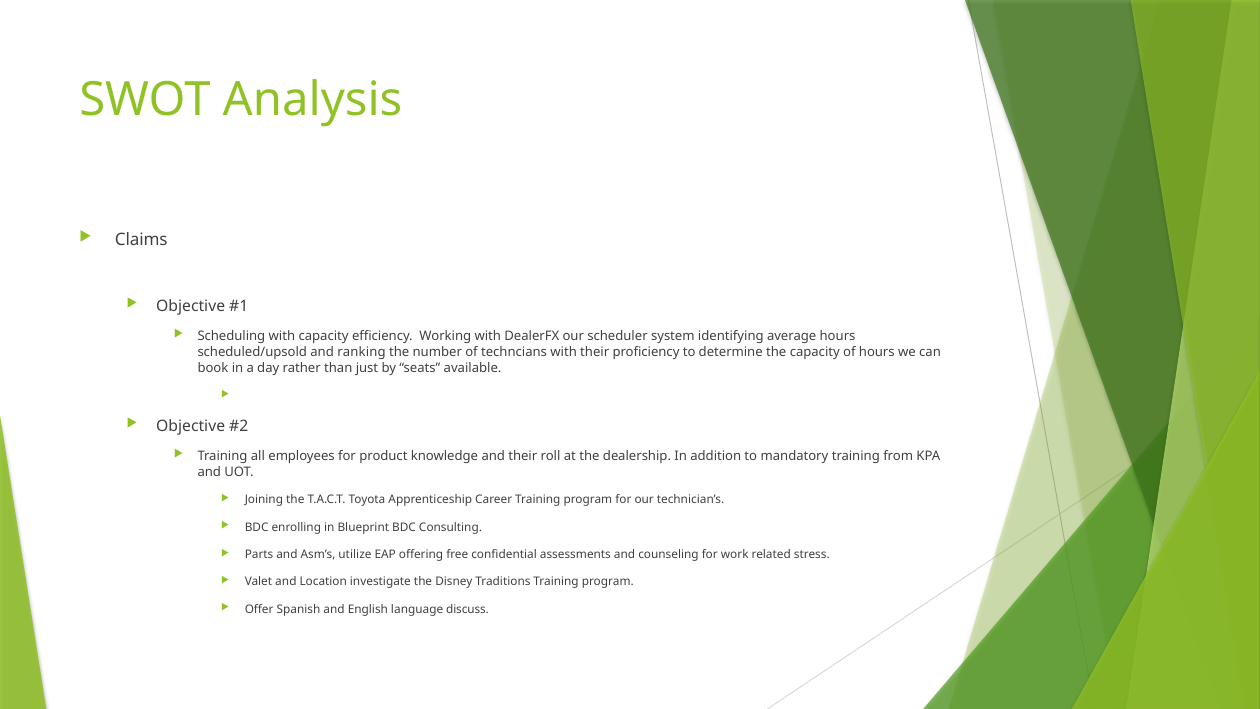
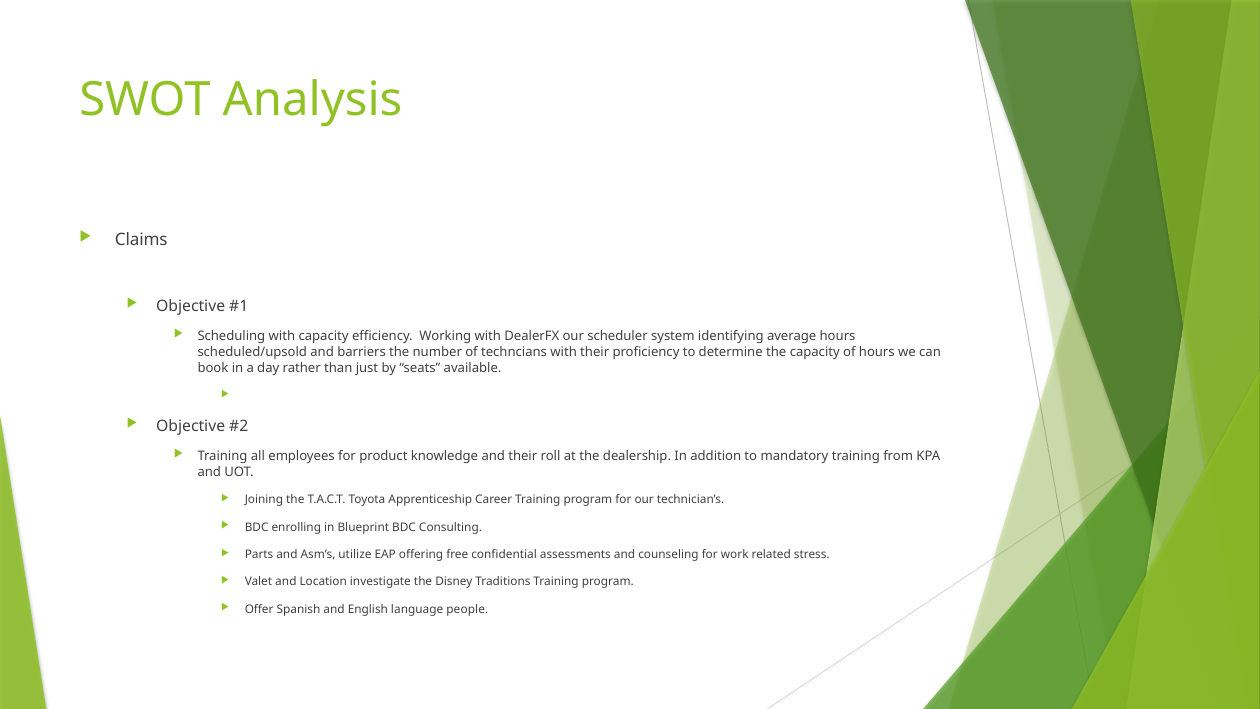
ranking: ranking -> barriers (362, 352)
discuss: discuss -> people (467, 609)
